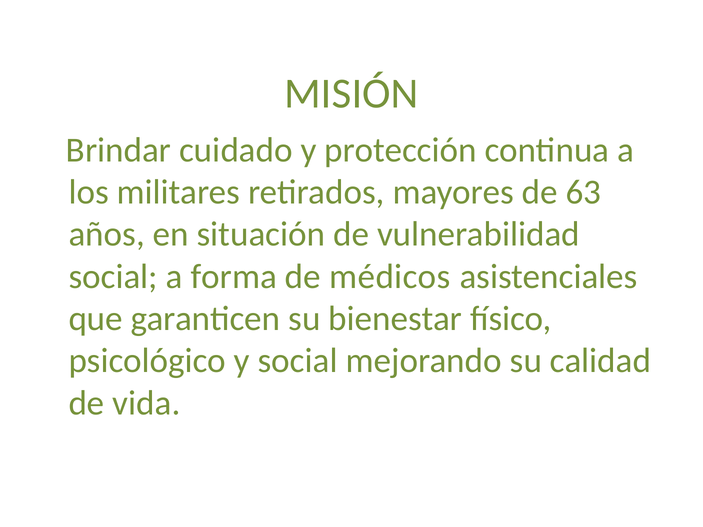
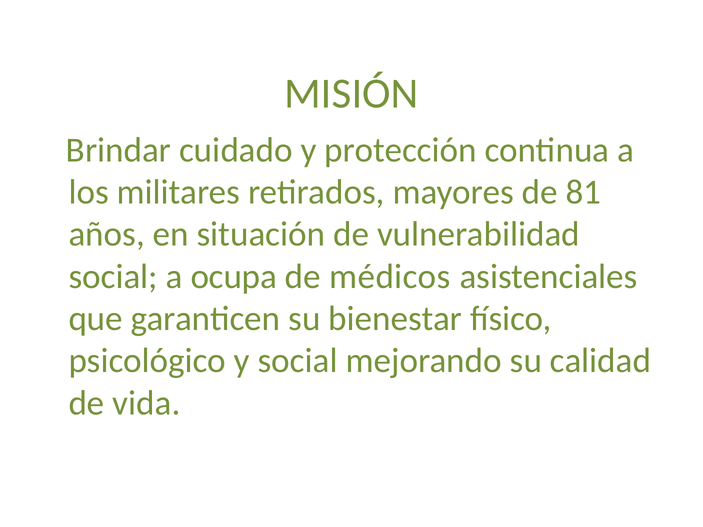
63: 63 -> 81 (583, 192)
forma: forma -> ocupa (234, 277)
